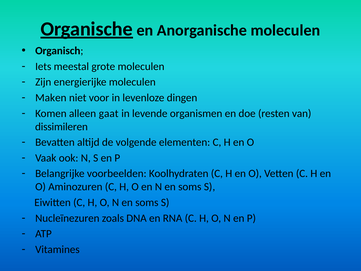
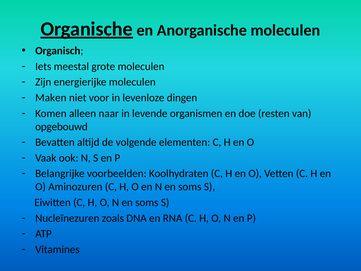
gaat: gaat -> naar (109, 113)
dissimileren: dissimileren -> opgebouwd (61, 127)
